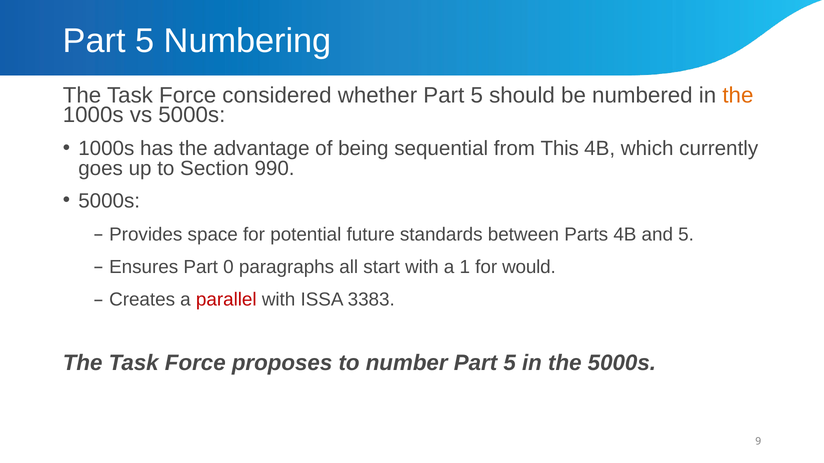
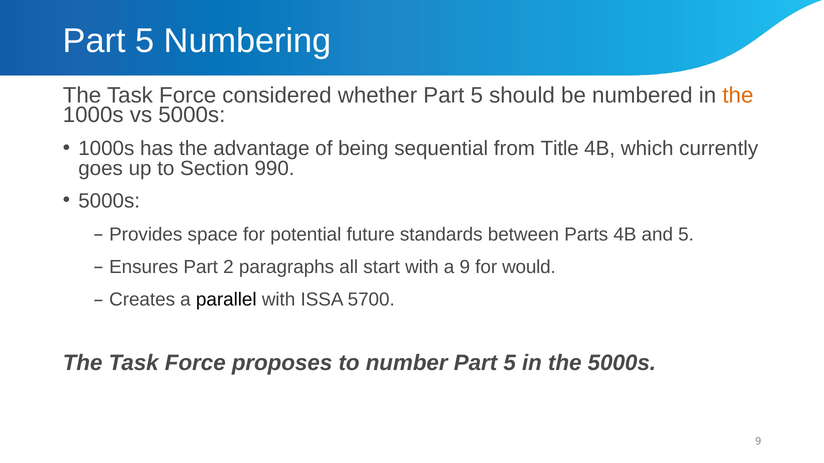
This: This -> Title (560, 149)
0: 0 -> 2 (228, 267)
a 1: 1 -> 9 (465, 267)
parallel colour: red -> black (226, 300)
3383: 3383 -> 5700 (371, 300)
